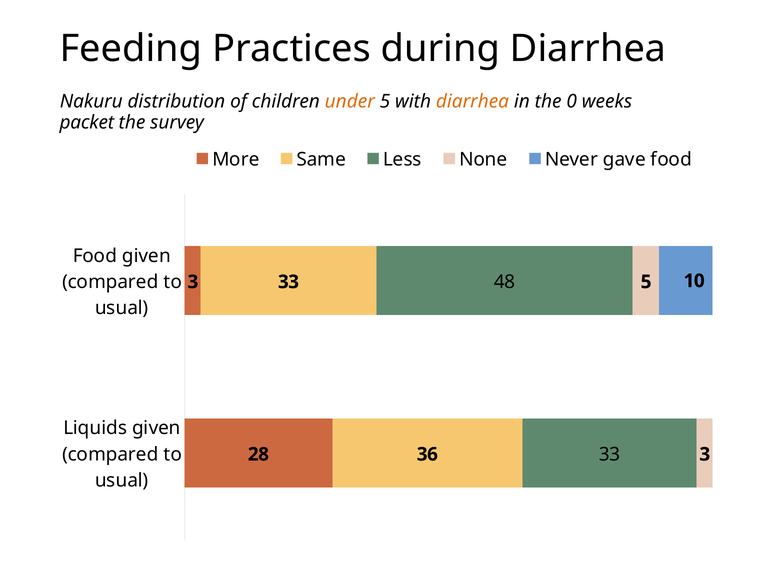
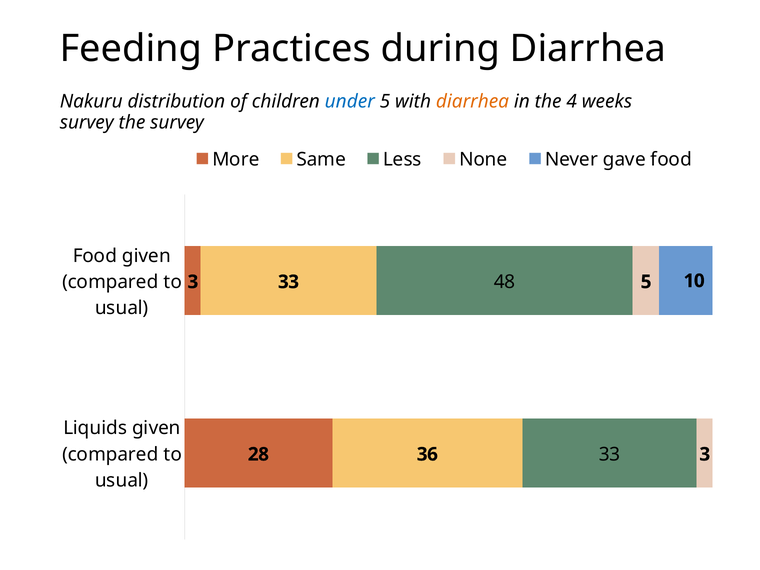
under colour: orange -> blue (350, 102)
0: 0 -> 4 (572, 102)
packet: packet -> survey (87, 122)
